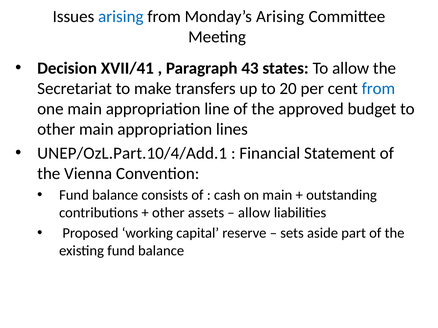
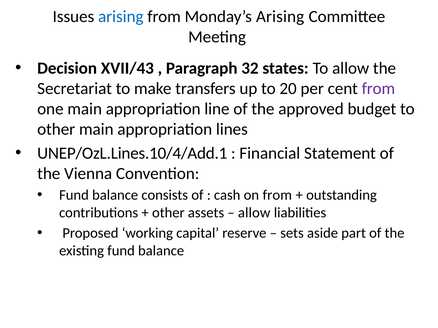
XVII/41: XVII/41 -> XVII/43 (127, 68)
43: 43 -> 32 (250, 68)
from colour: blue -> purple (378, 89)
UNEP/OzL.Part.10/4/Add.1: UNEP/OzL.Part.10/4/Add.1 -> UNEP/OzL.Lines.10/4/Add.1 (132, 153)
on main: main -> from (277, 195)
